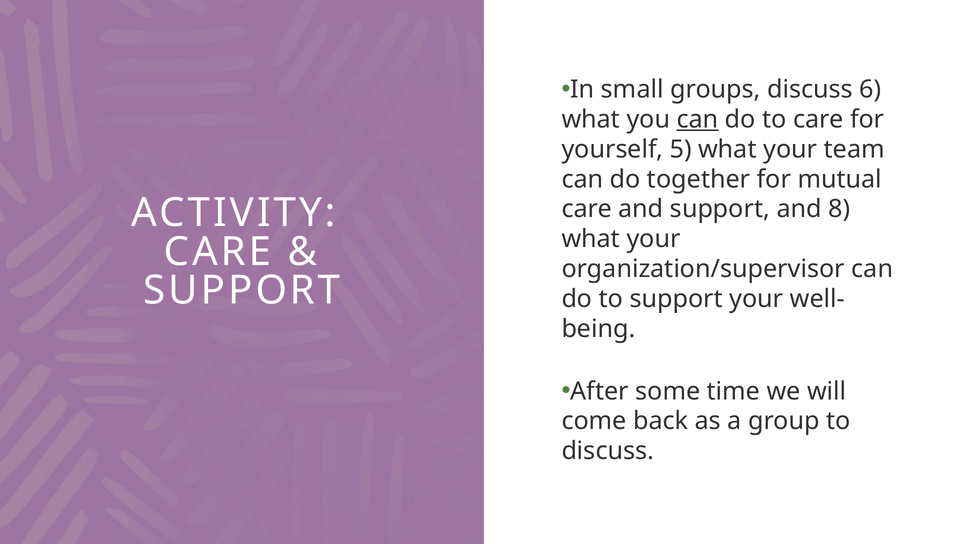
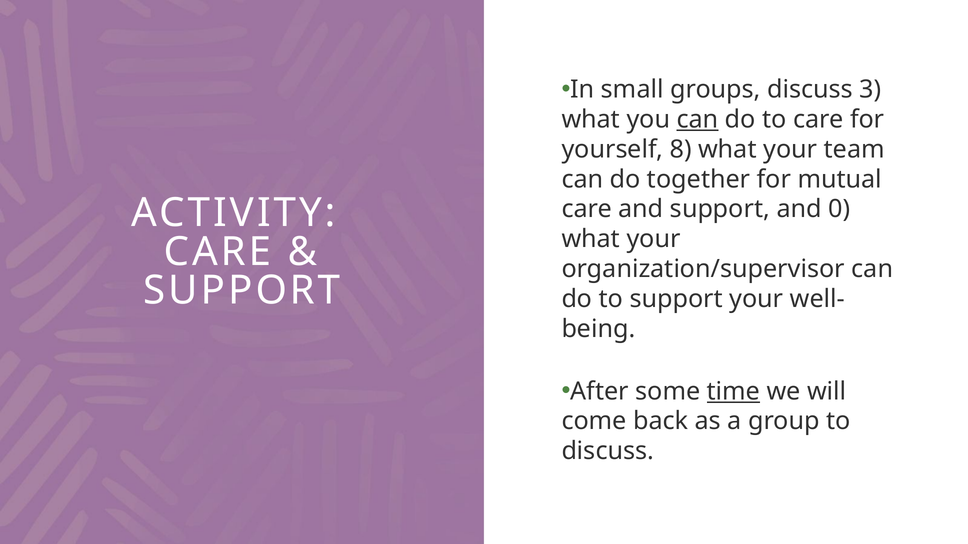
6: 6 -> 3 (870, 90)
5: 5 -> 8 (681, 149)
8: 8 -> 0 (839, 209)
time underline: none -> present (733, 392)
